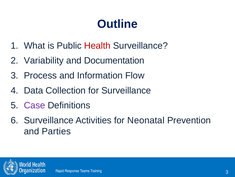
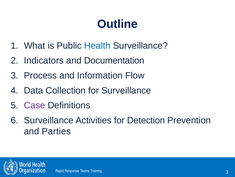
Health colour: red -> blue (97, 45)
Variability: Variability -> Indicators (44, 60)
Neonatal: Neonatal -> Detection (146, 120)
